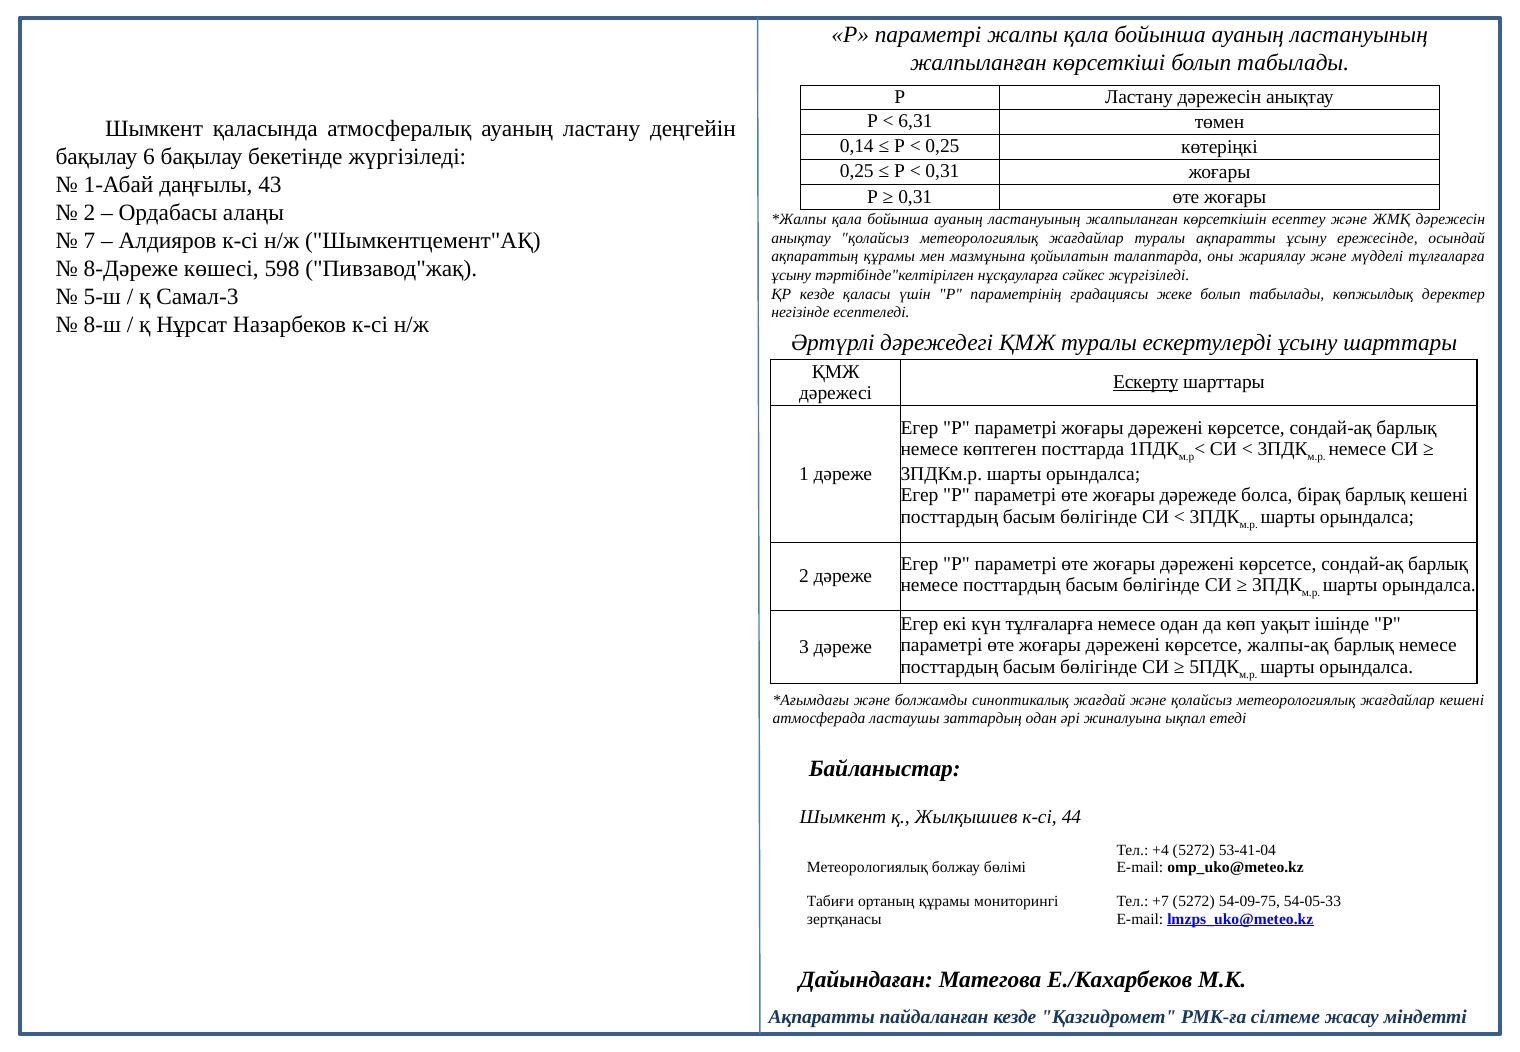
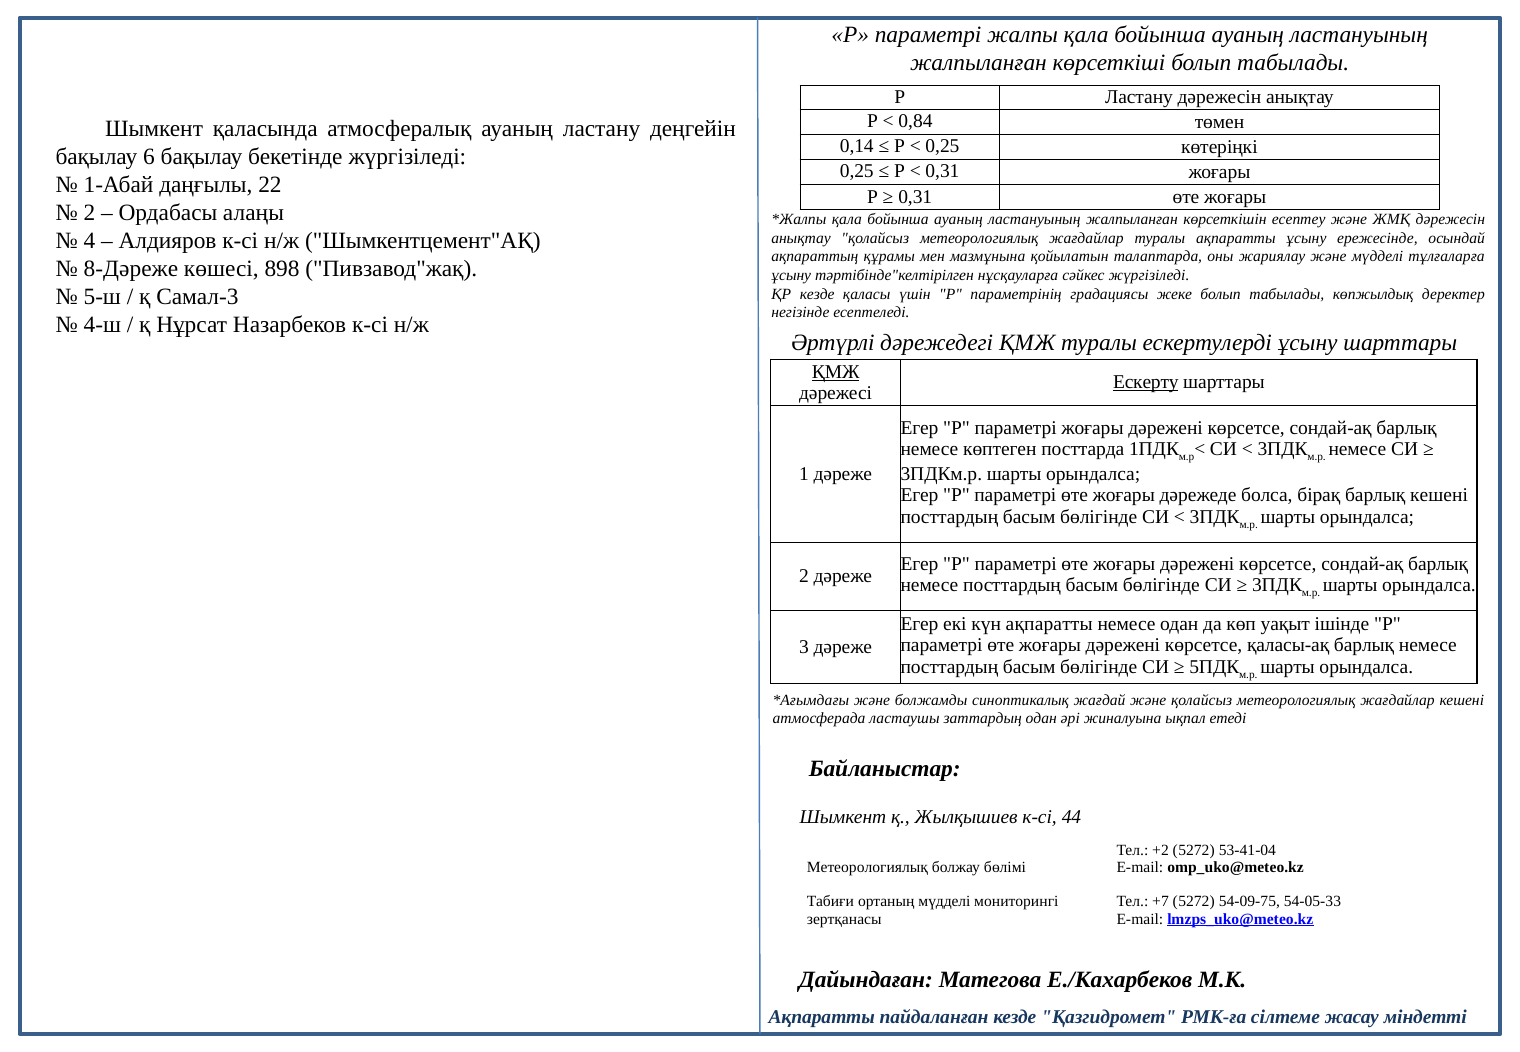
6,31: 6,31 -> 0,84 (915, 121)
43: 43 -> 22 (270, 185)
7: 7 -> 4 (89, 241)
598: 598 -> 898 (282, 269)
8-ш: 8-ш -> 4-ш (102, 325)
ҚМЖ underline: none -> present (836, 372)
күн тұлғаларға: тұлғаларға -> ақпаратты (1049, 624)
жалпы-ақ: жалпы-ақ -> қаласы-ақ (1288, 646)
+4: +4 -> +2 (1161, 850)
ортаның құрамы: құрамы -> мүдделі (944, 902)
